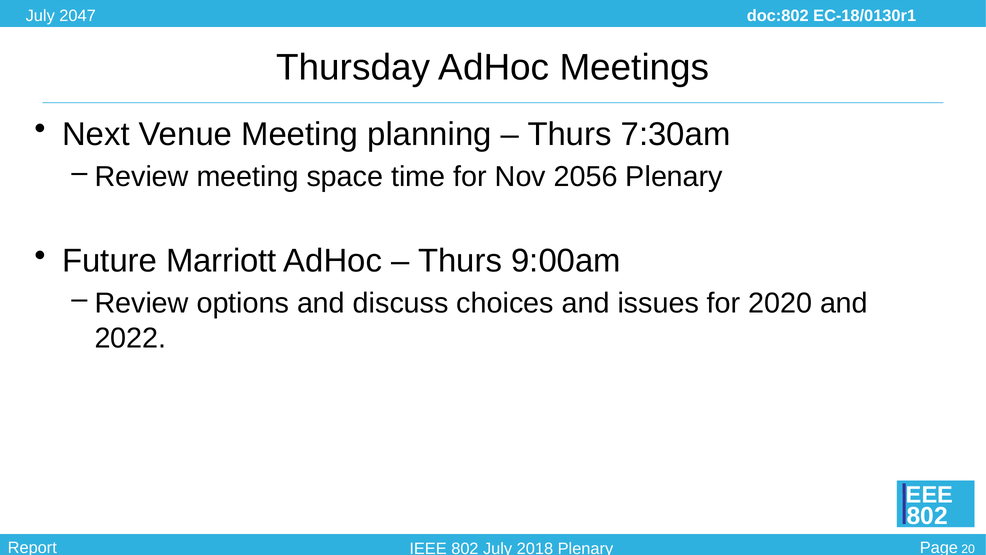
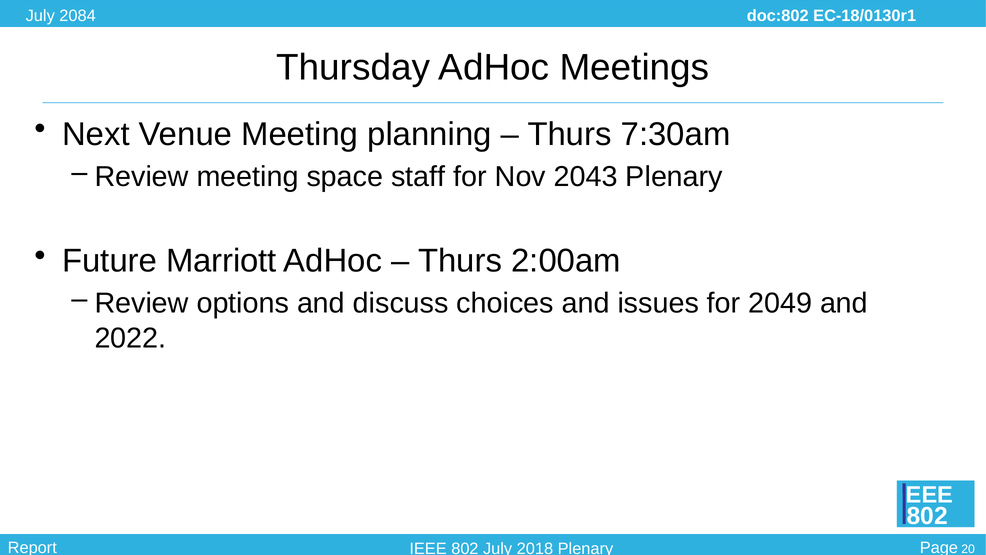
2047: 2047 -> 2084 (78, 16)
time: time -> staff (418, 177)
2056: 2056 -> 2043 (586, 177)
9:00am: 9:00am -> 2:00am (566, 261)
2020: 2020 -> 2049 (780, 303)
